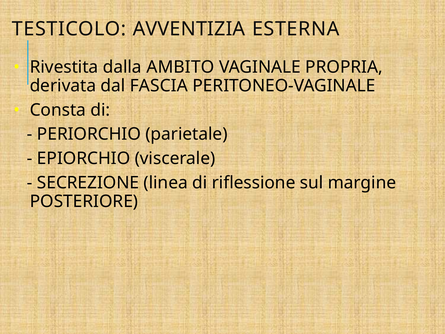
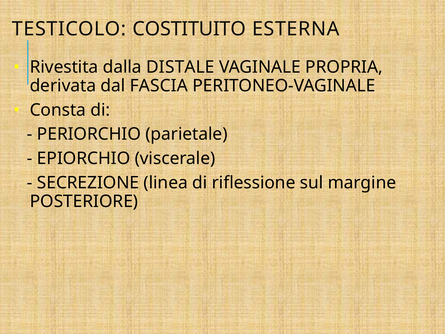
AVVENTIZIA: AVVENTIZIA -> COSTITUITO (189, 29)
AMBITO: AMBITO -> DISTALE (180, 67)
